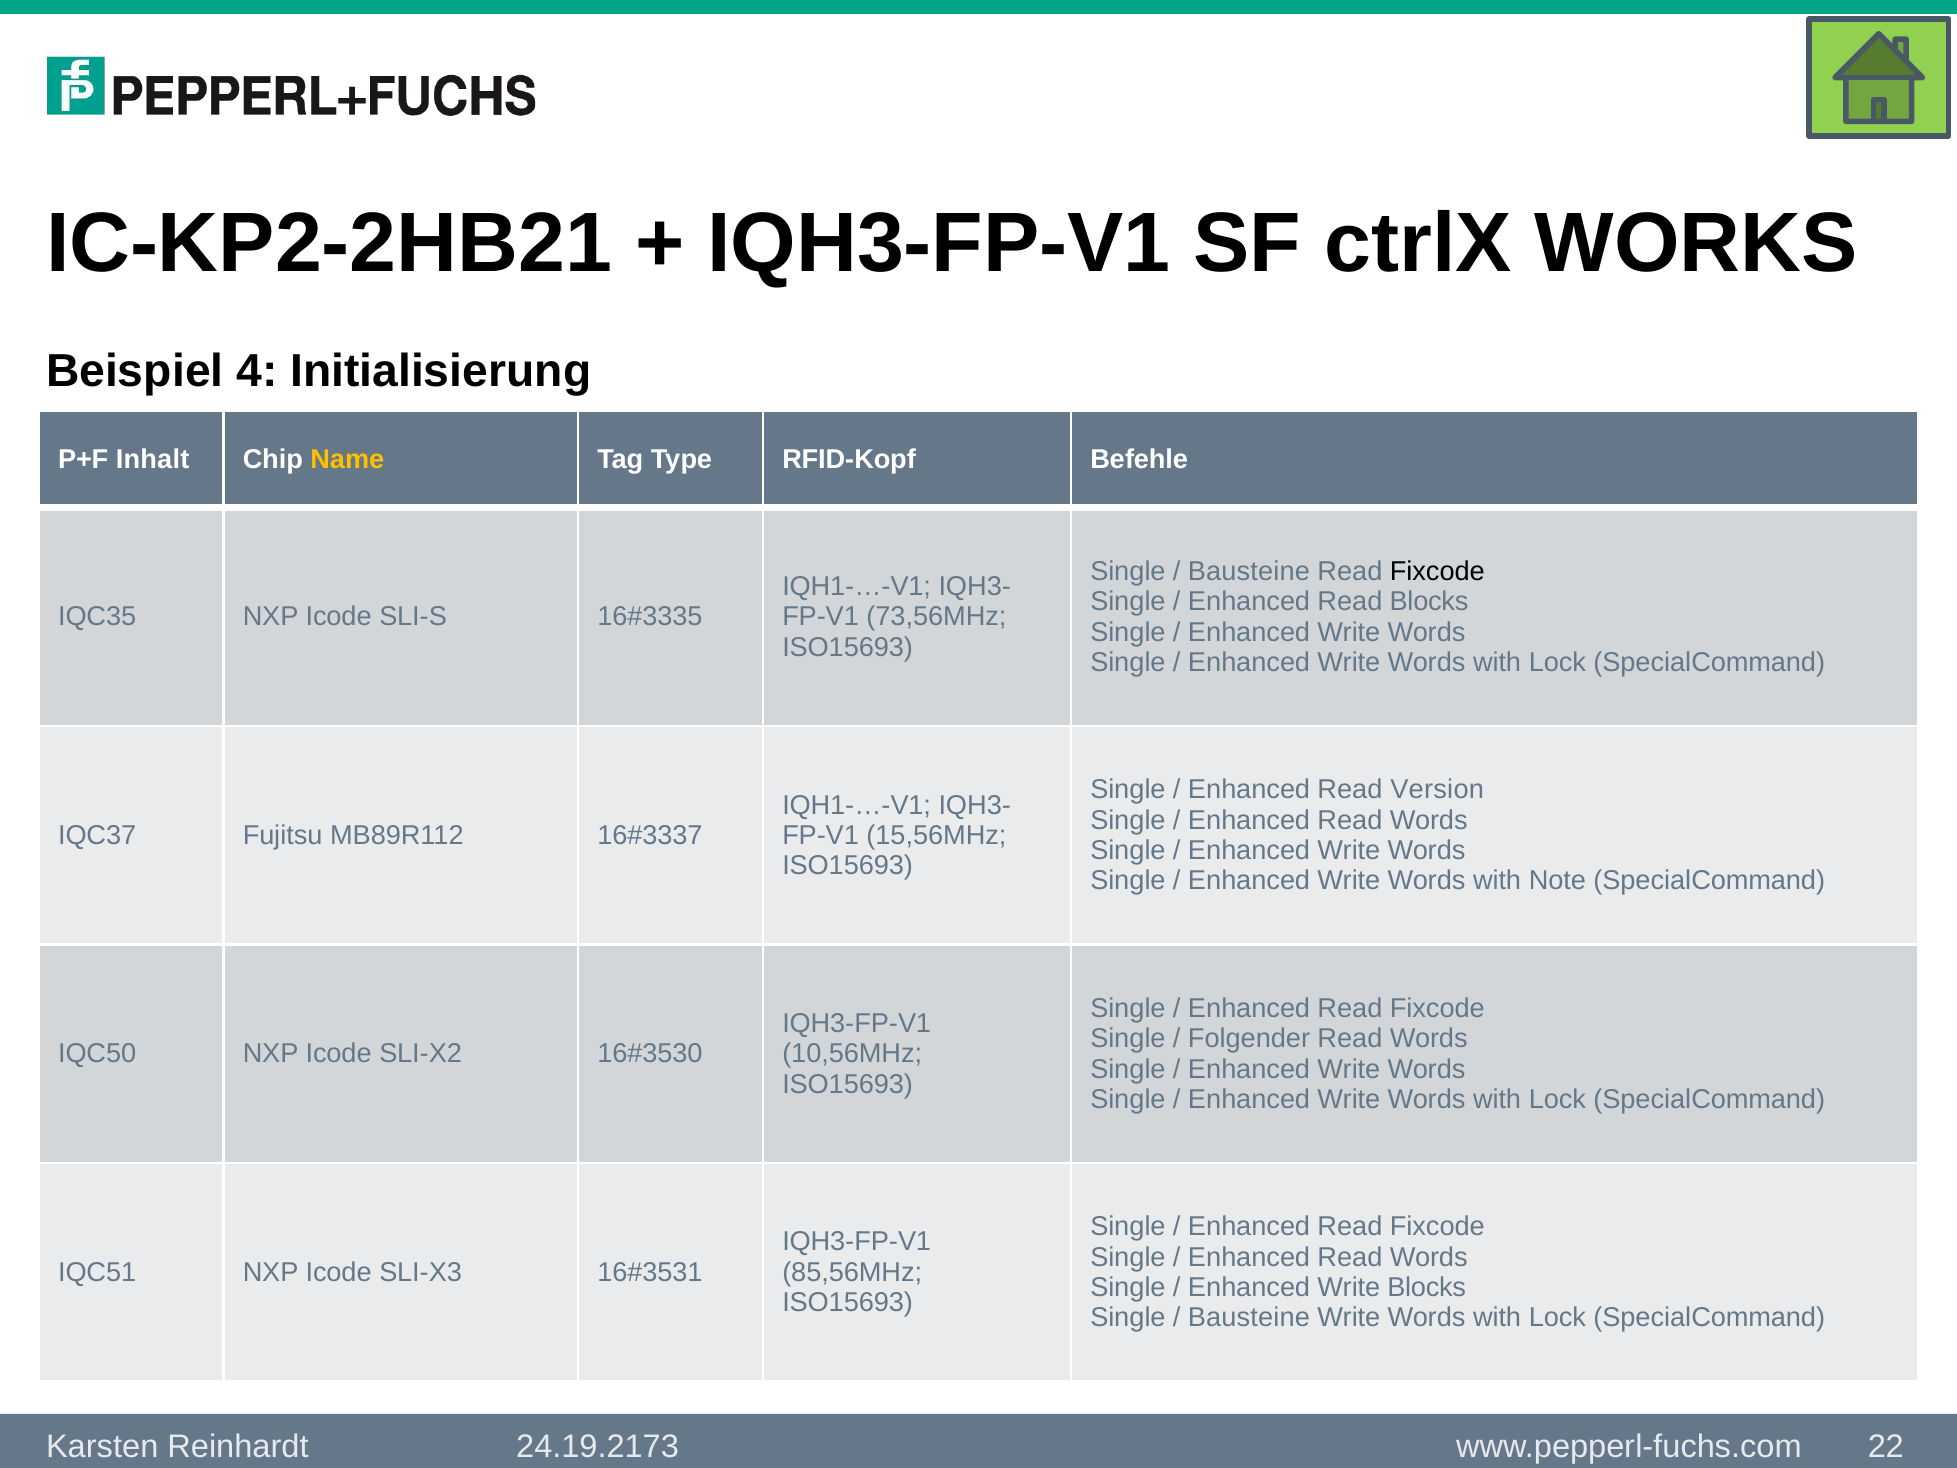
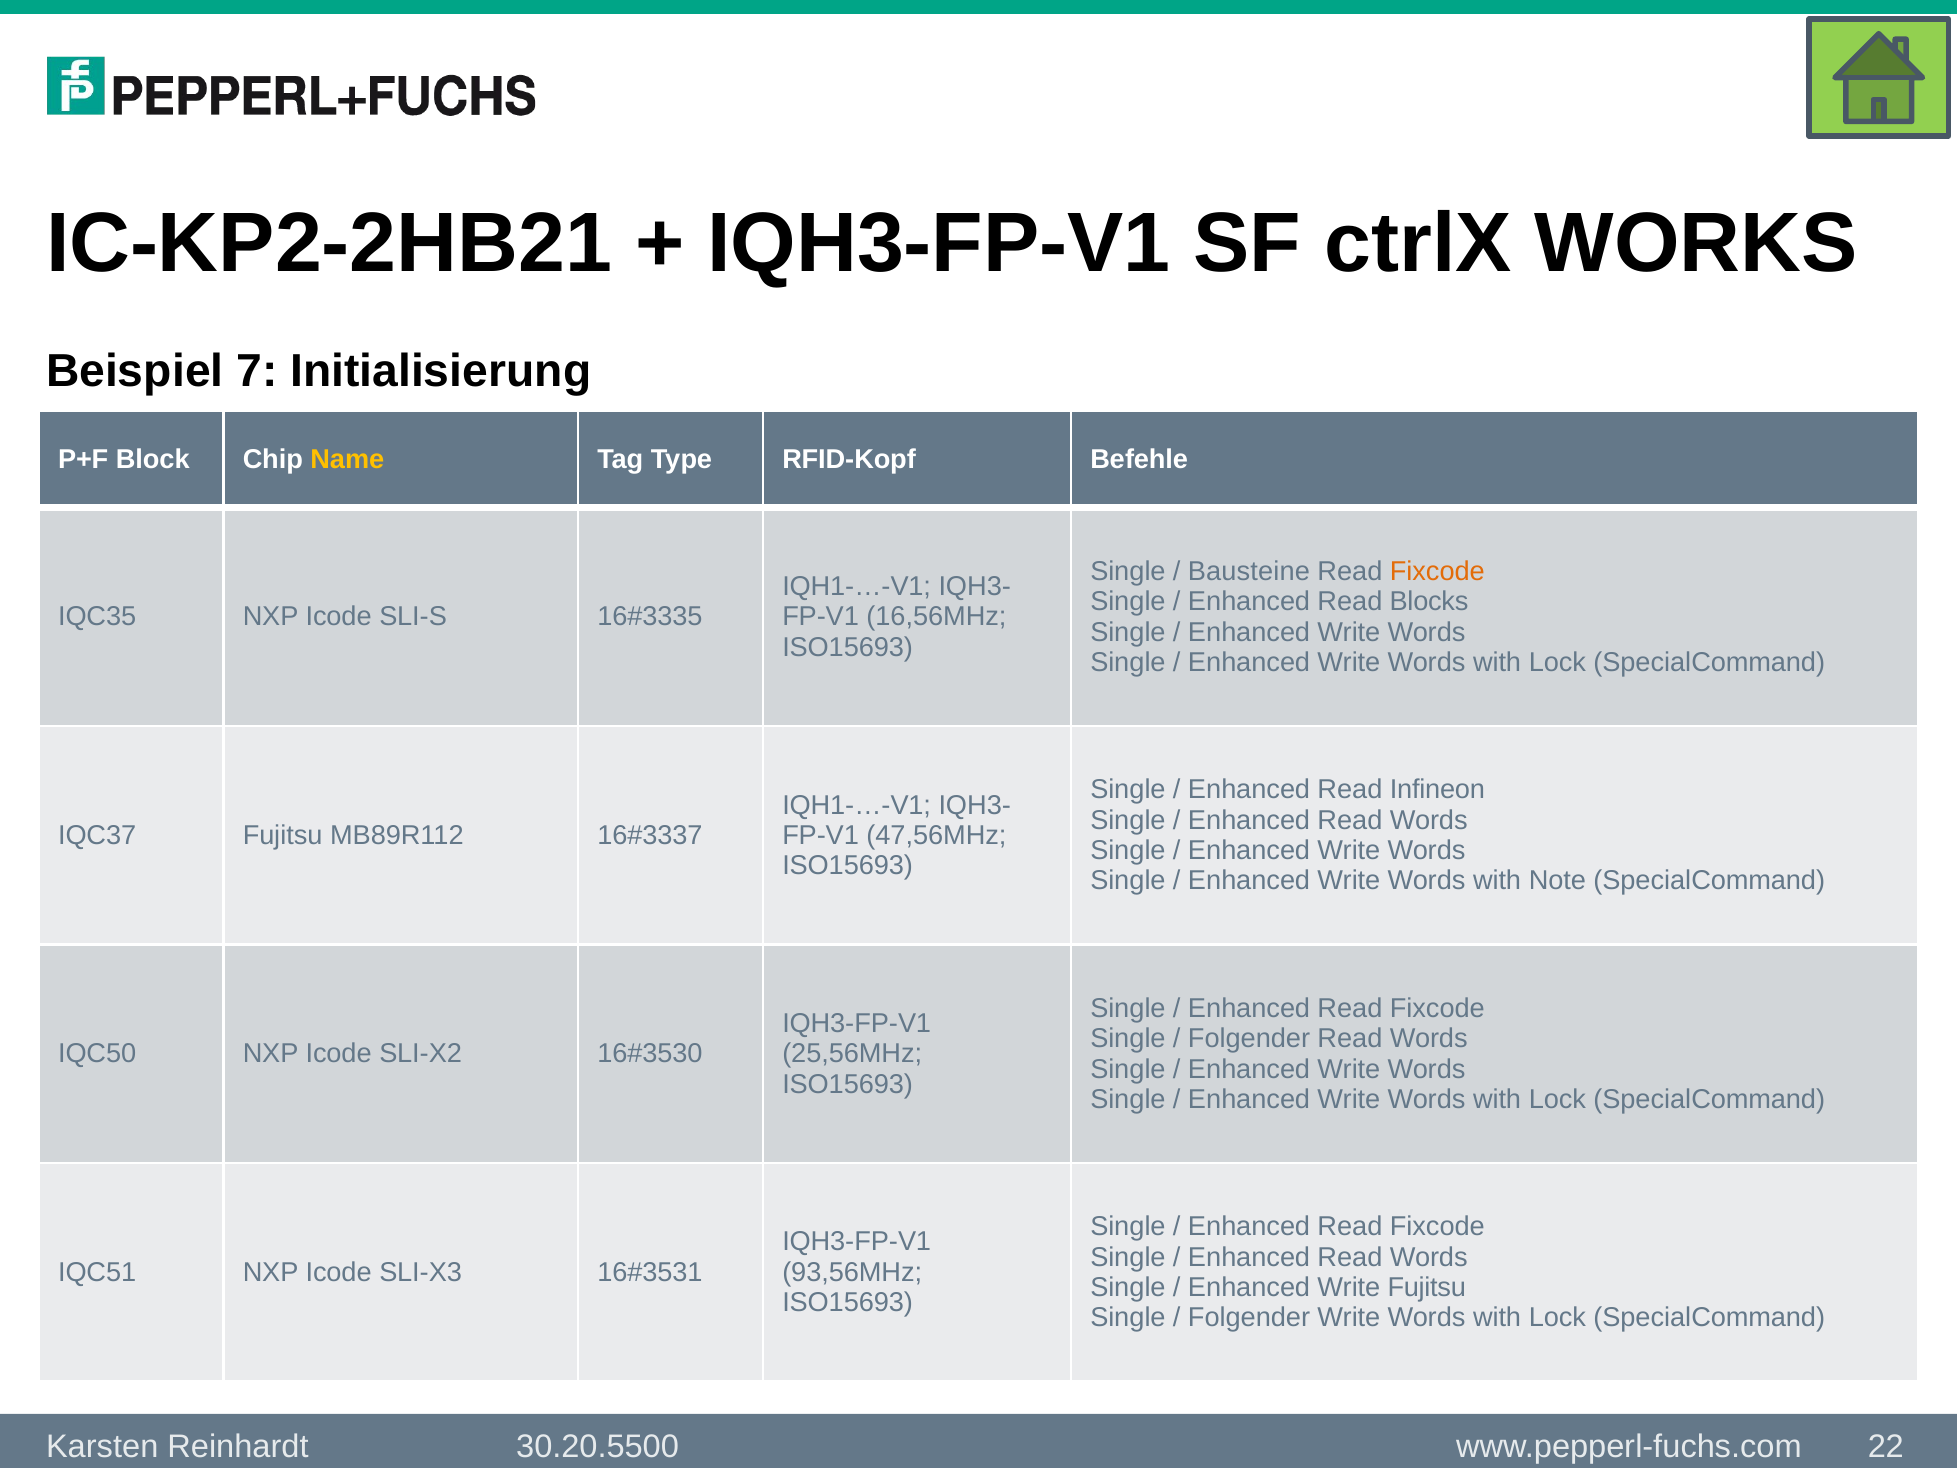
4: 4 -> 7 (257, 371)
Inhalt: Inhalt -> Block (153, 459)
Fixcode colour: black -> orange (1437, 571)
73,56MHz: 73,56MHz -> 16,56MHz (936, 617)
Version: Version -> Infineon (1437, 790)
15,56MHz: 15,56MHz -> 47,56MHz (936, 835)
10,56MHz: 10,56MHz -> 25,56MHz (852, 1054)
85,56MHz: 85,56MHz -> 93,56MHz (852, 1272)
Write Blocks: Blocks -> Fujitsu (1427, 1287)
Bausteine: Bausteine -> Folgender (1249, 1318)
24.19.2173: 24.19.2173 -> 30.20.5500 (598, 1447)
